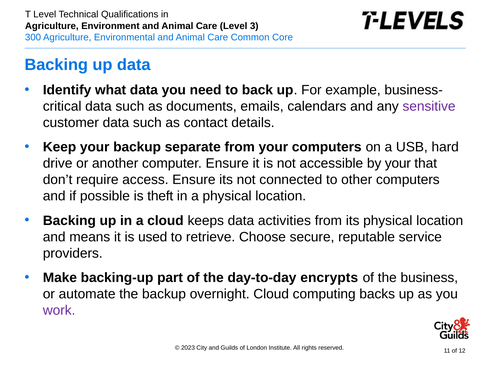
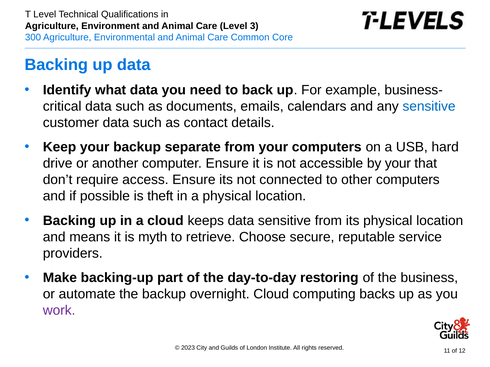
sensitive colour: purple -> blue (429, 106)
data activities: activities -> sensitive (284, 221)
used: used -> myth (153, 237)
encrypts: encrypts -> restoring (329, 278)
